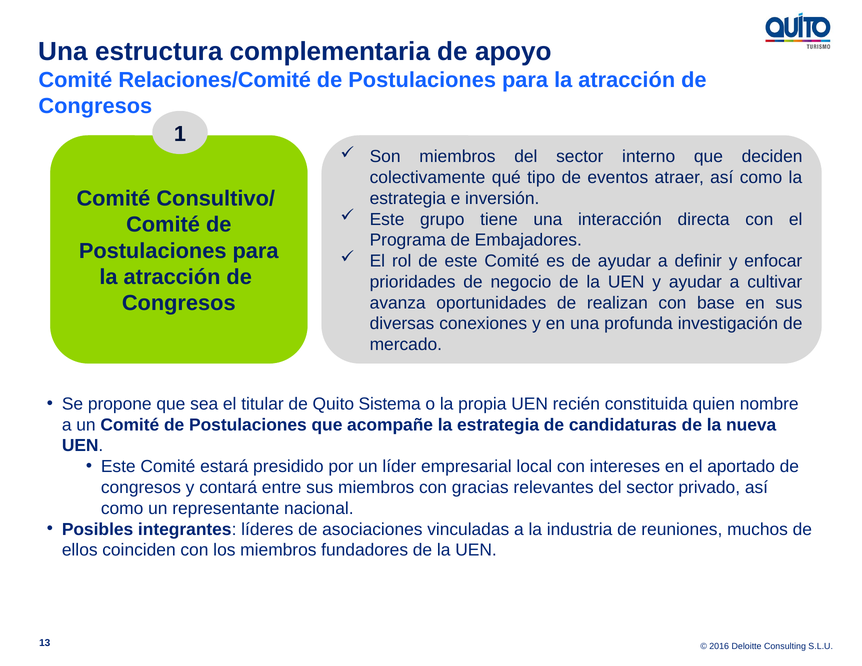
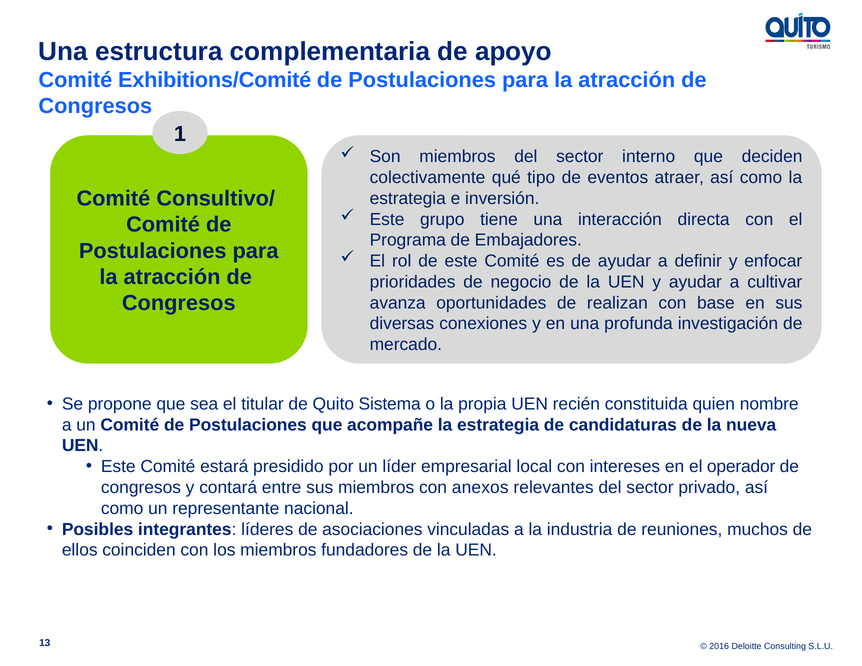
Relaciones/Comité: Relaciones/Comité -> Exhibitions/Comité (215, 80)
aportado: aportado -> operador (741, 467)
gracias: gracias -> anexos (480, 488)
